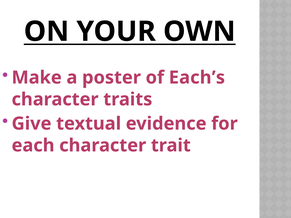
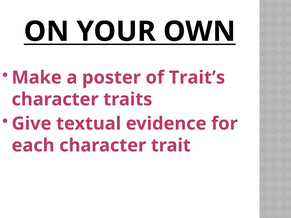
Each’s: Each’s -> Trait’s (197, 78)
